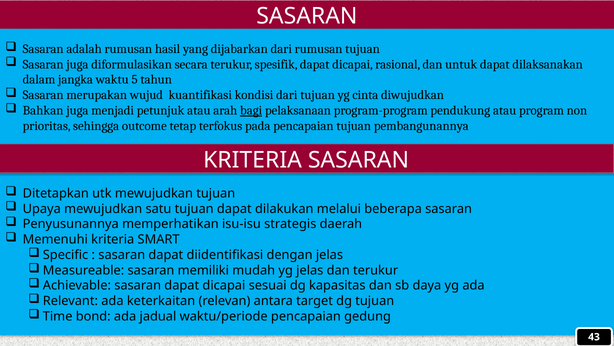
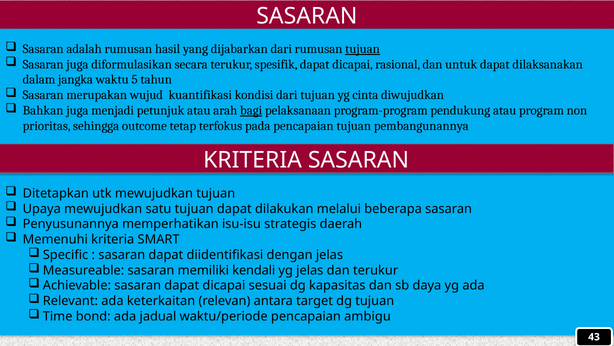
tujuan underline: none -> present (363, 49)
mudah: mudah -> kendali (254, 270)
gedung: gedung -> ambigu (368, 316)
